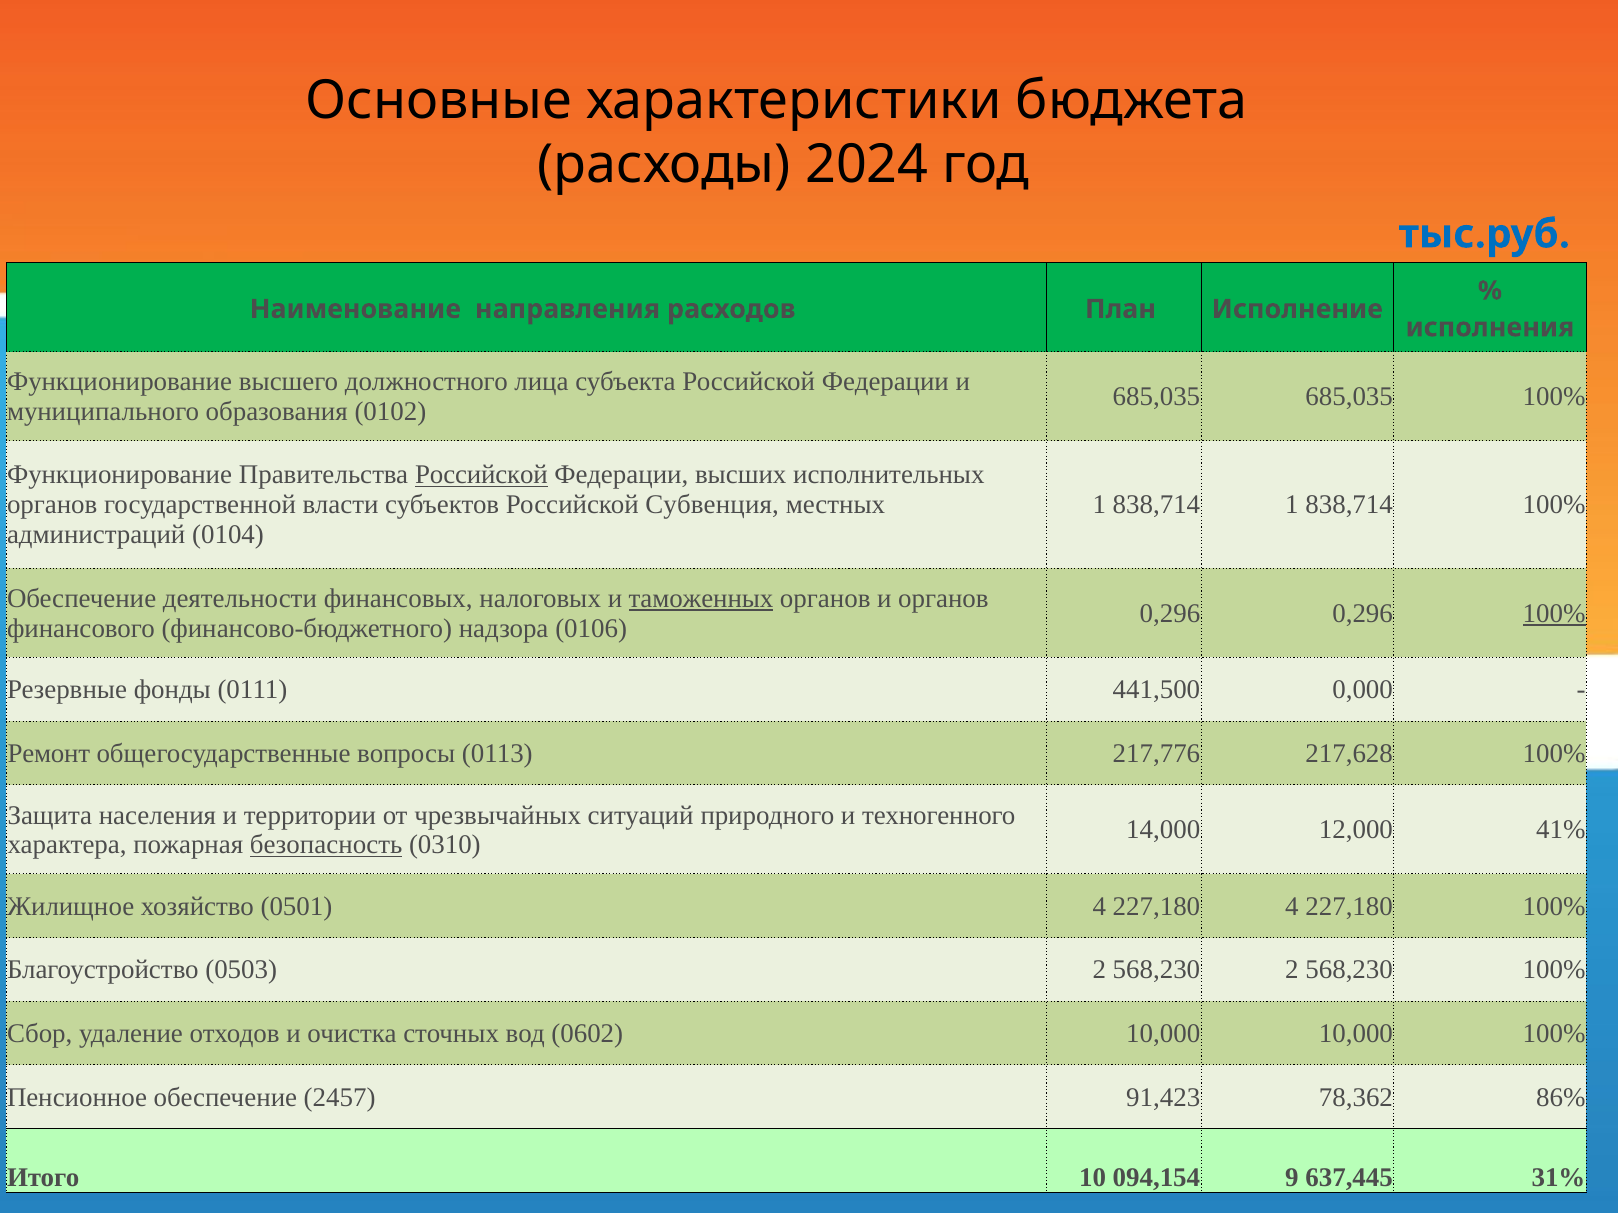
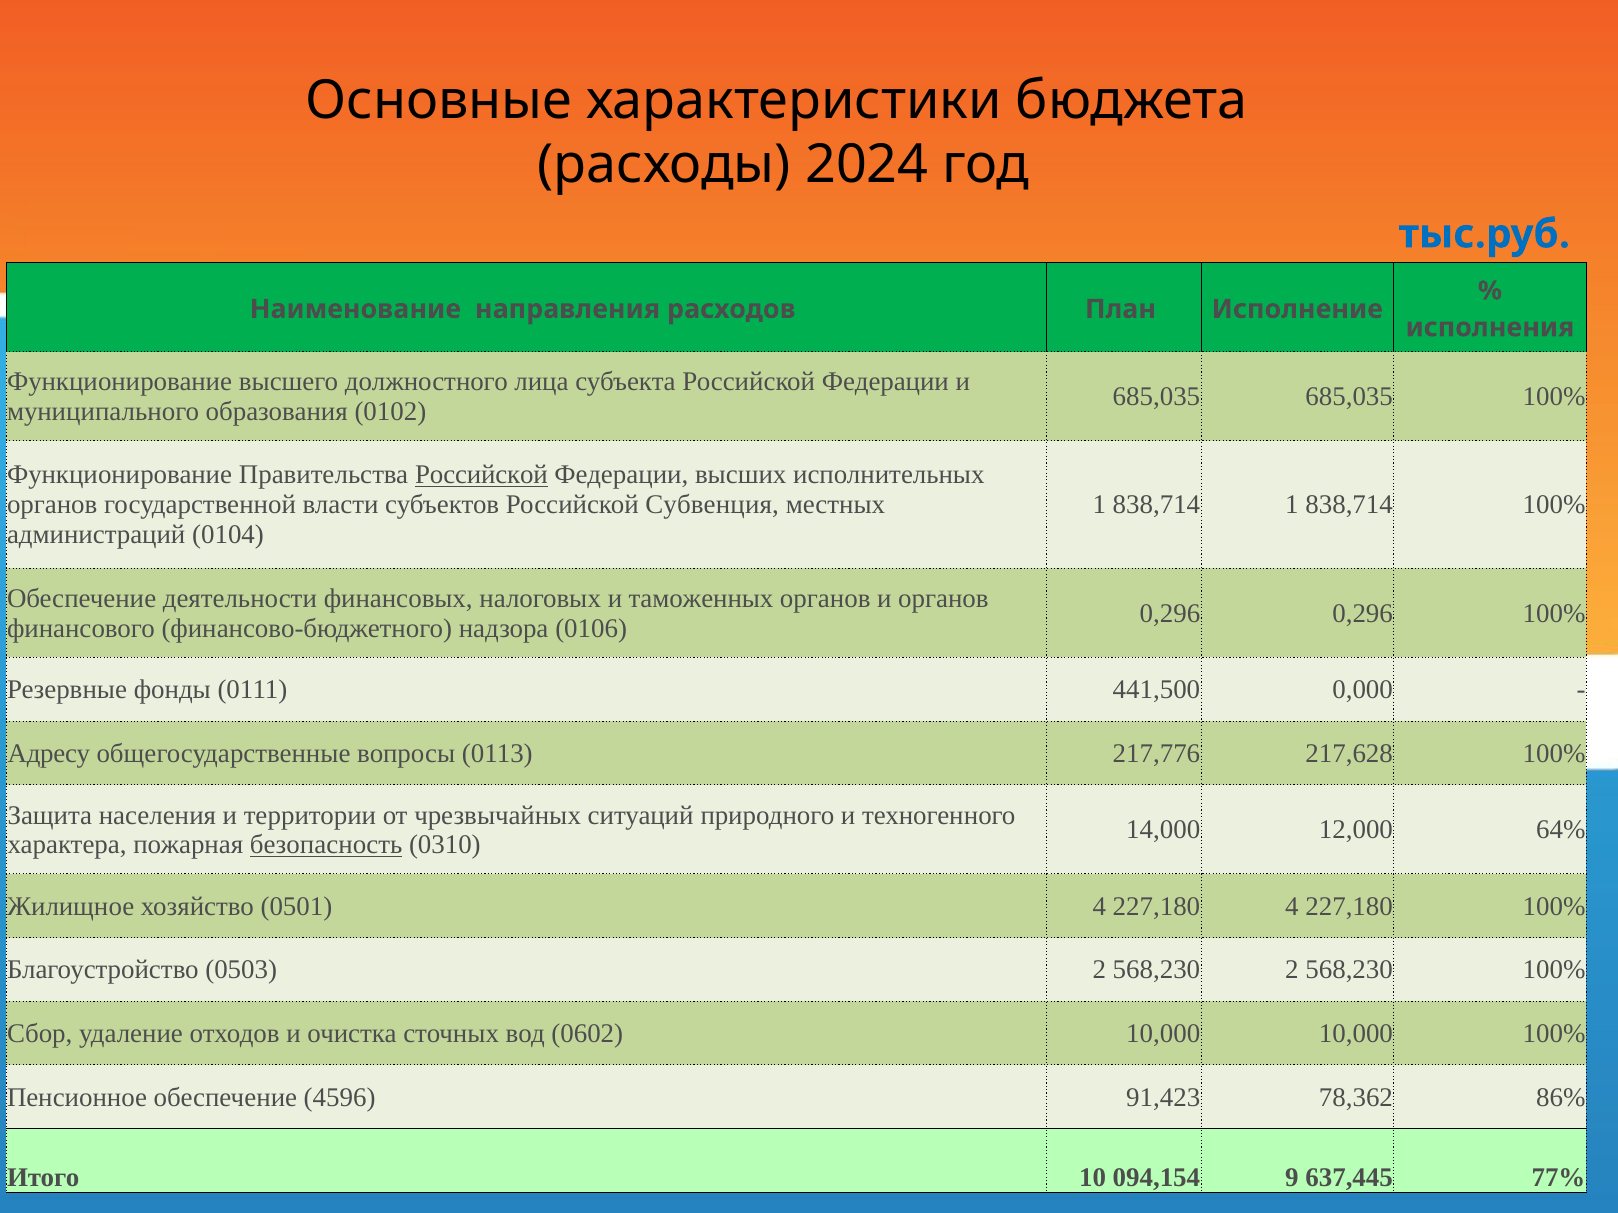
таможенных underline: present -> none (701, 599)
100% underline: present -> none (1554, 614)
Ремонт: Ремонт -> Адресу (49, 754)
41%: 41% -> 64% (1561, 830)
2457: 2457 -> 4596 (340, 1098)
31%: 31% -> 77% (1558, 1178)
